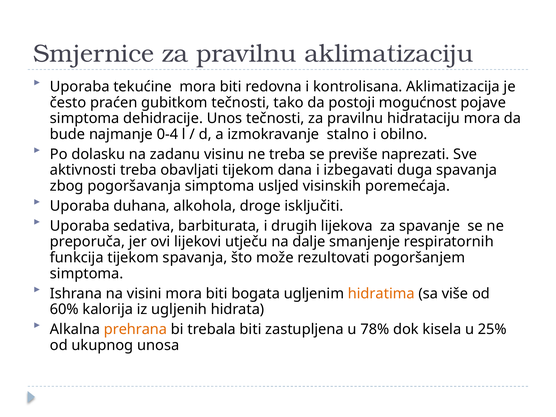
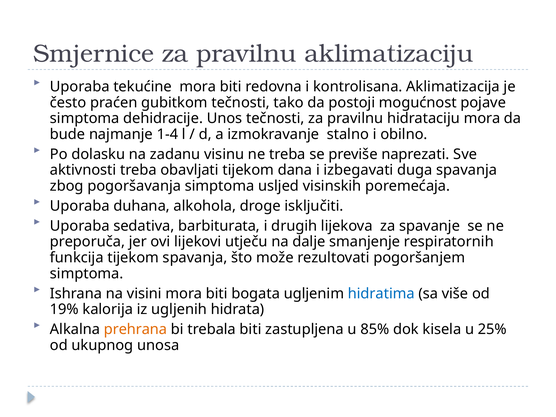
0-4: 0-4 -> 1-4 (167, 134)
hidratima colour: orange -> blue (381, 294)
60%: 60% -> 19% (64, 309)
78%: 78% -> 85% (375, 329)
